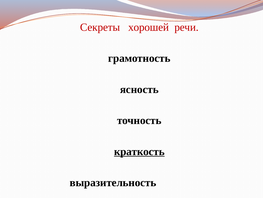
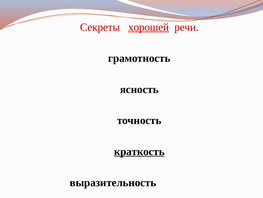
хорошей underline: none -> present (149, 27)
